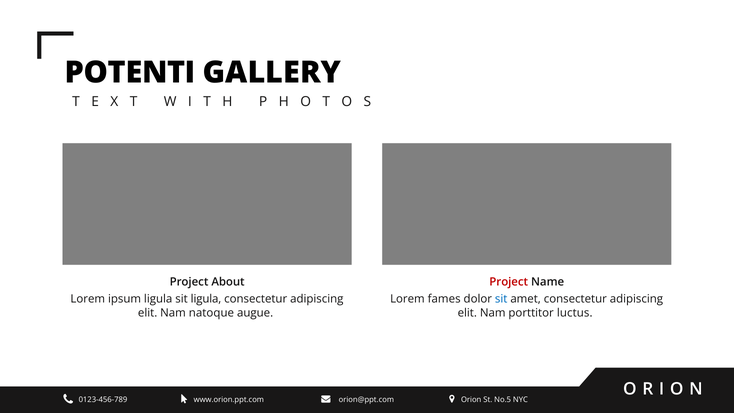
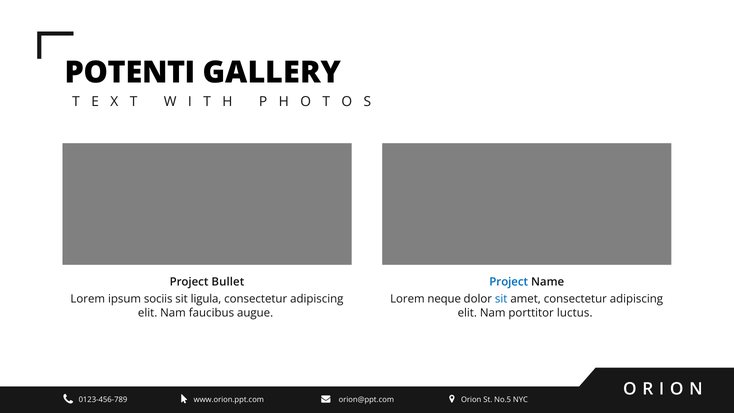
About: About -> Bullet (228, 282)
Project colour: red -> blue (509, 282)
ipsum ligula: ligula -> sociis (158, 299)
fames: fames -> neque (444, 299)
natoque: natoque -> faucibus (211, 313)
